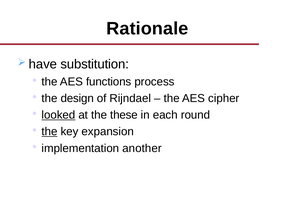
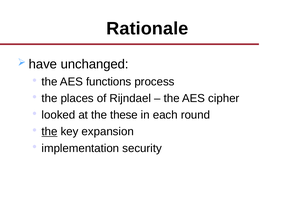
substitution: substitution -> unchanged (95, 64)
design: design -> places (77, 98)
looked underline: present -> none (58, 115)
another: another -> security (142, 148)
